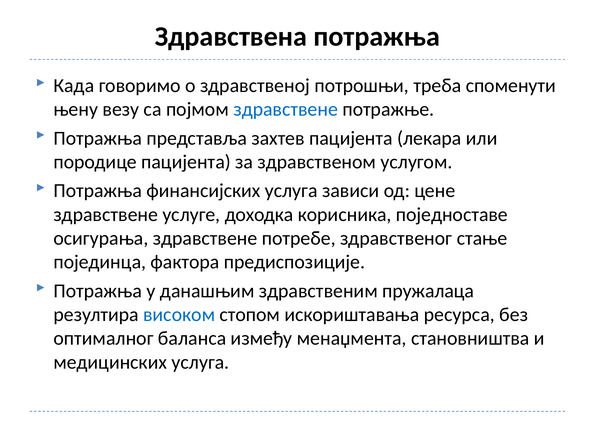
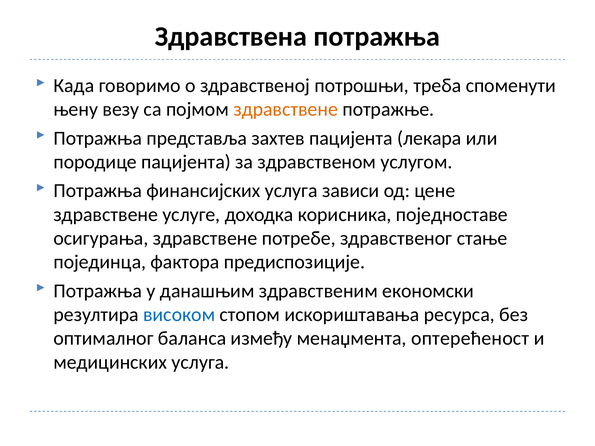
здравствене colour: blue -> orange (286, 109)
пружалаца: пружалаца -> економски (428, 291)
становништва: становништва -> оптерећеност (470, 339)
